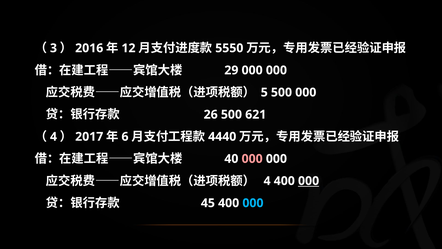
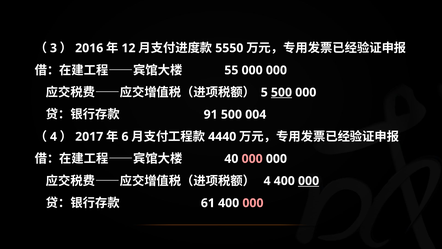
29: 29 -> 55 (231, 70)
500 underline: none -> present (281, 92)
26: 26 -> 91 (211, 114)
621: 621 -> 004 (256, 114)
45: 45 -> 61 (208, 203)
000 colour: light blue -> pink (253, 203)
